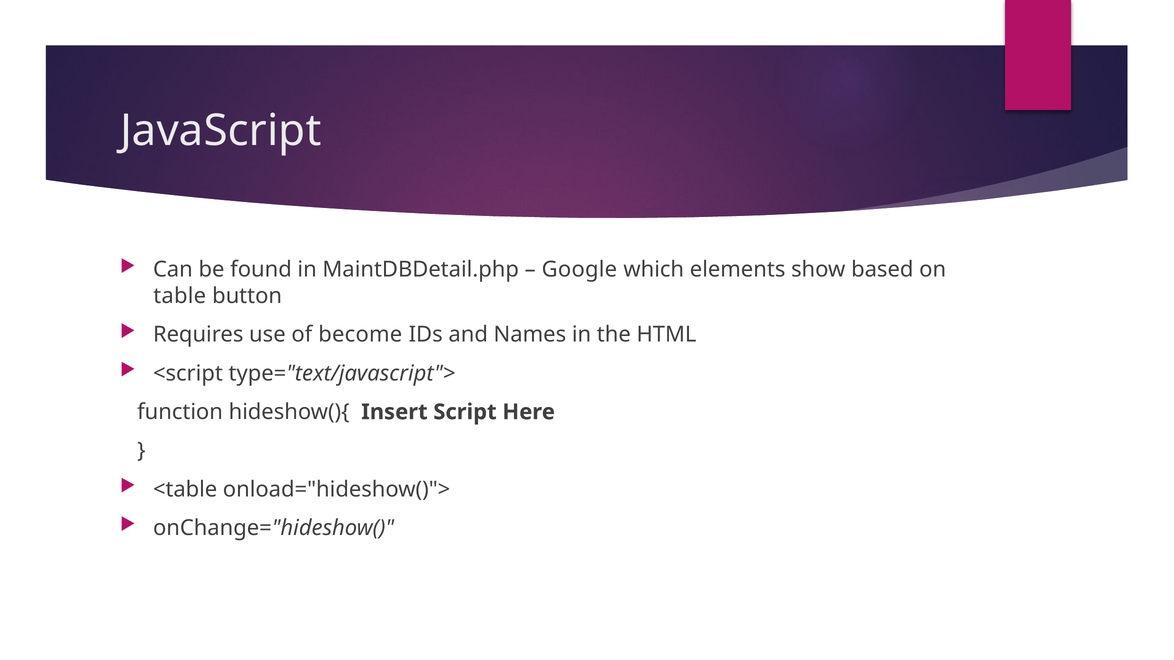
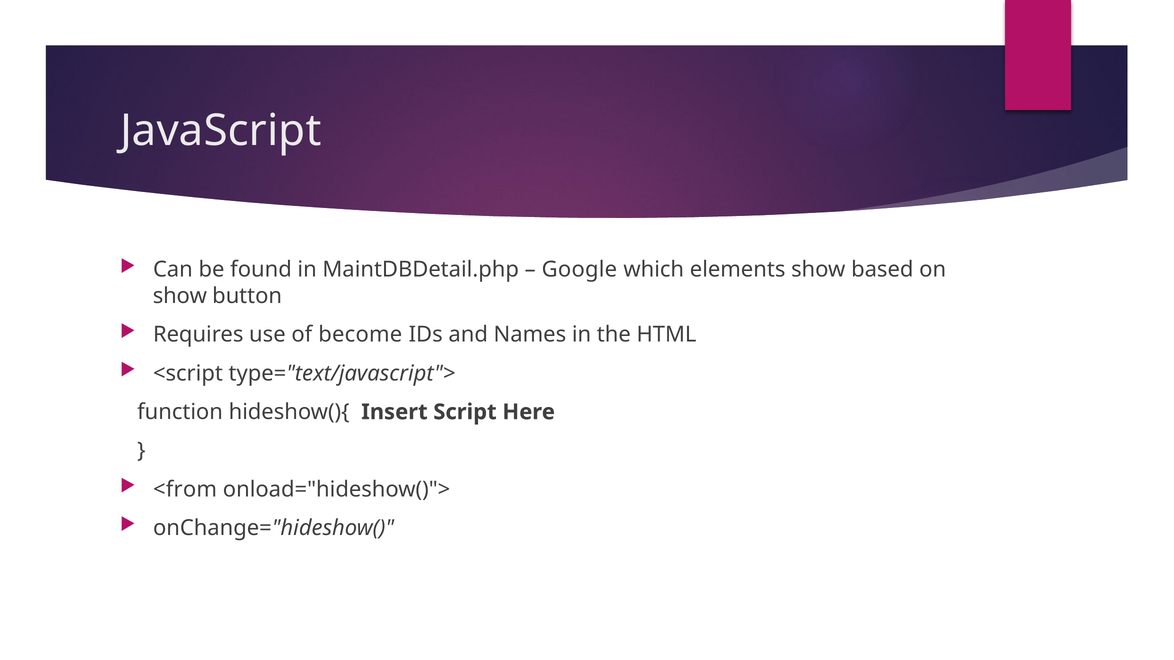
table: table -> show (180, 296)
<table: <table -> <from (185, 490)
